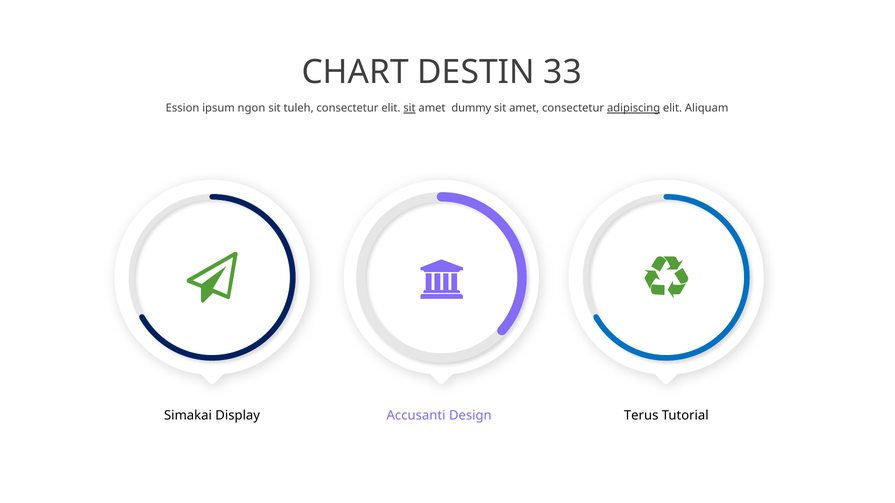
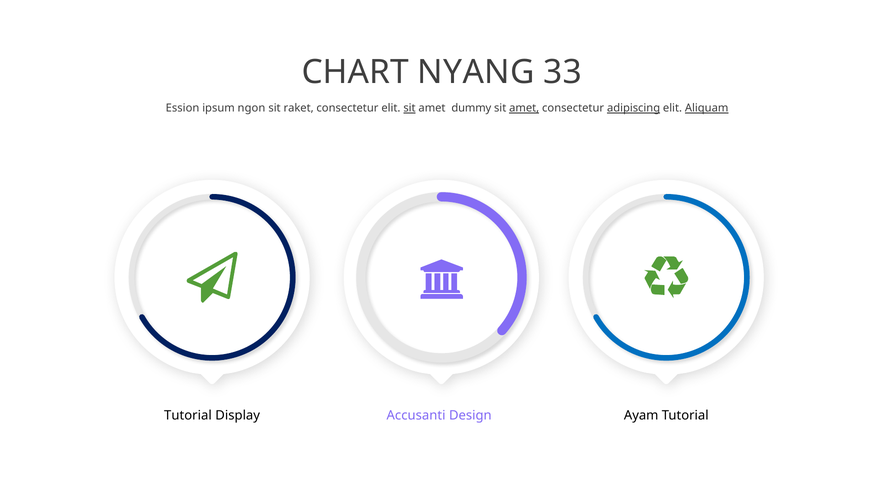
DESTIN: DESTIN -> NYANG (476, 72)
tuleh: tuleh -> raket (299, 108)
amet underline: none -> present (524, 108)
Aliquam underline: none -> present (707, 108)
Simakai: Simakai -> Tutorial (188, 416)
Terus: Terus -> Ayam (641, 416)
